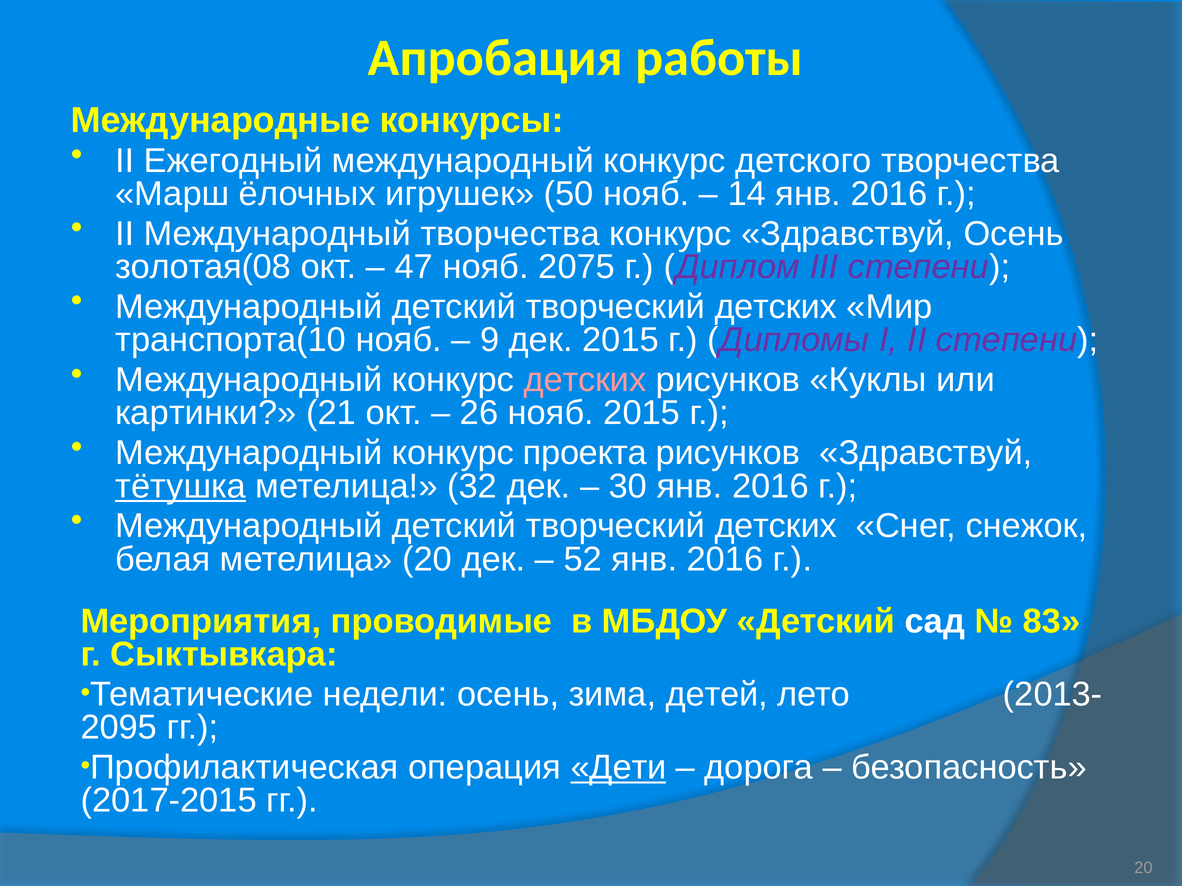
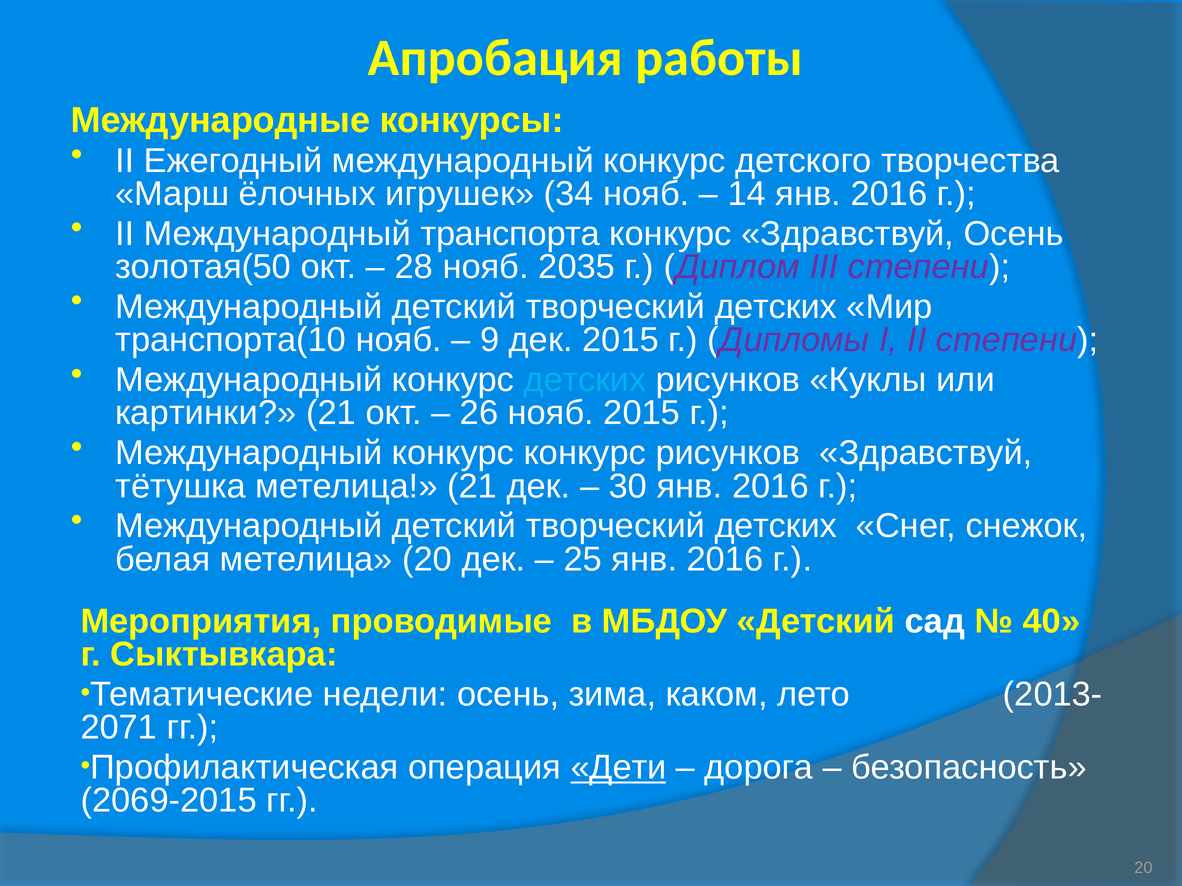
50: 50 -> 34 (569, 194)
Международный творчества: творчества -> транспорта (510, 234)
золотая(08: золотая(08 -> золотая(50 (203, 267)
47: 47 -> 28 (414, 267)
2075: 2075 -> 2035 (577, 267)
детских colour: pink -> light blue (585, 380)
конкурс проекта: проекта -> конкурс (585, 453)
тётушка underline: present -> none (181, 486)
метелица 32: 32 -> 21 (472, 486)
52: 52 -> 25 (583, 559)
83: 83 -> 40 (1051, 622)
детей: детей -> каком (717, 695)
2095: 2095 -> 2071 (119, 728)
2017-2015: 2017-2015 -> 2069-2015 (169, 801)
